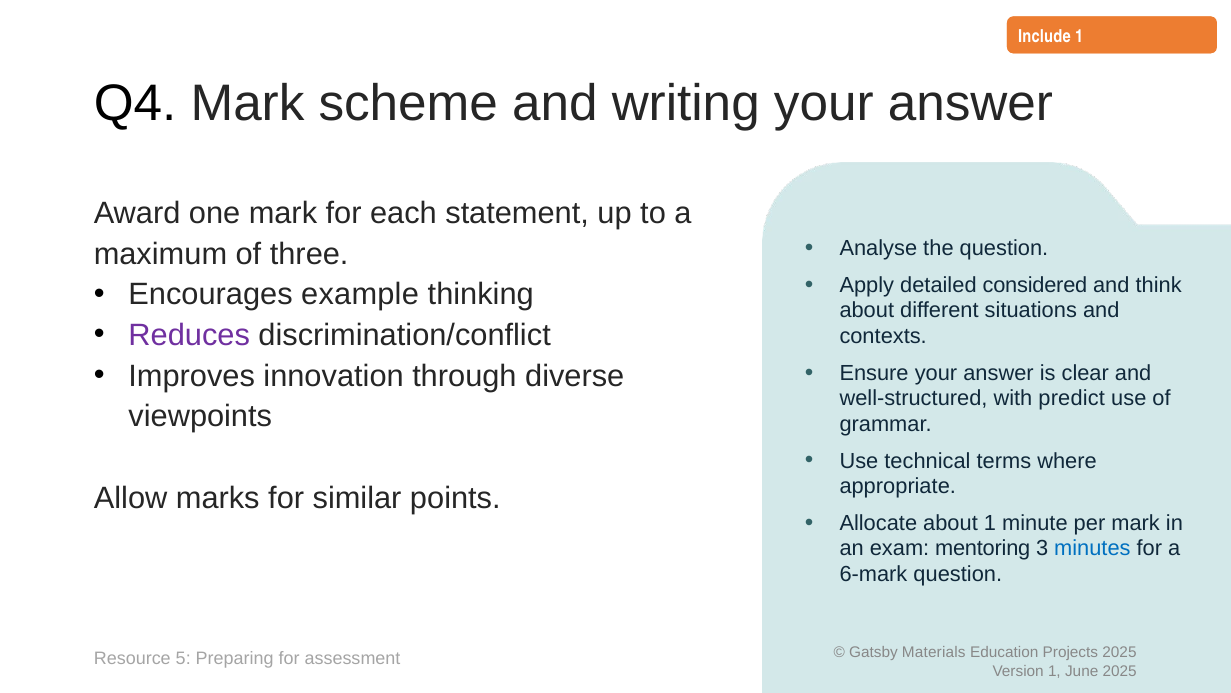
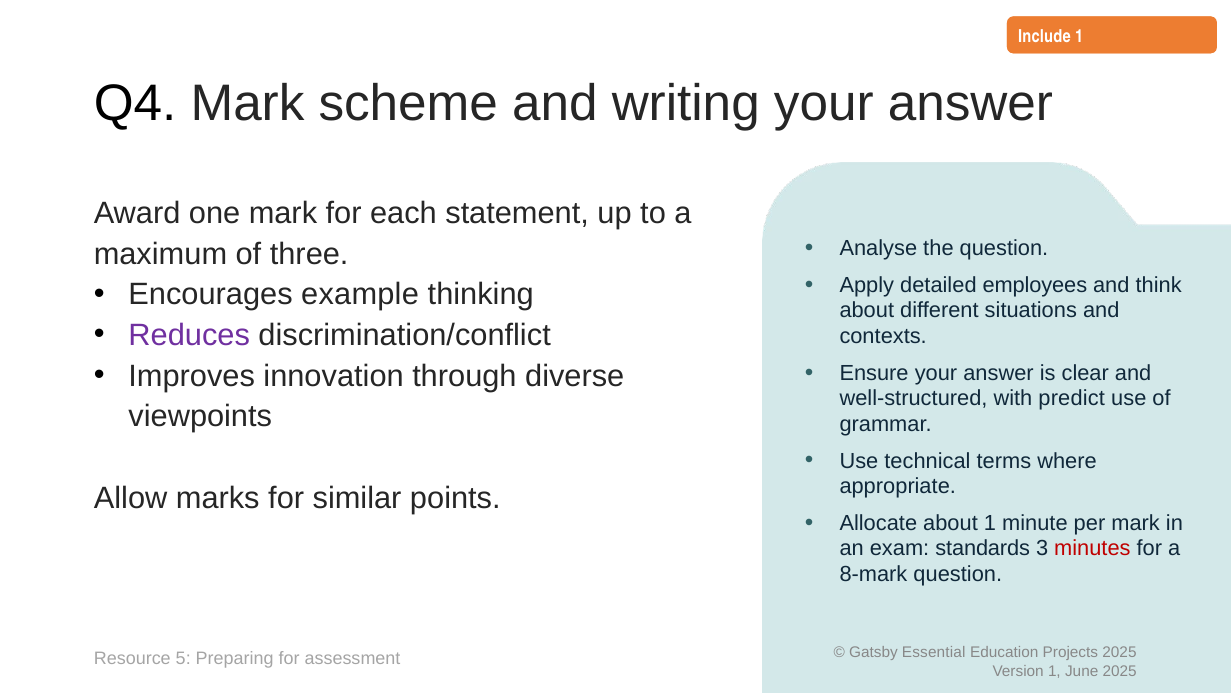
considered: considered -> employees (1035, 285)
mentoring: mentoring -> standards (983, 548)
minutes colour: blue -> red (1092, 548)
6-mark: 6-mark -> 8-mark (873, 574)
Materials: Materials -> Essential (934, 652)
